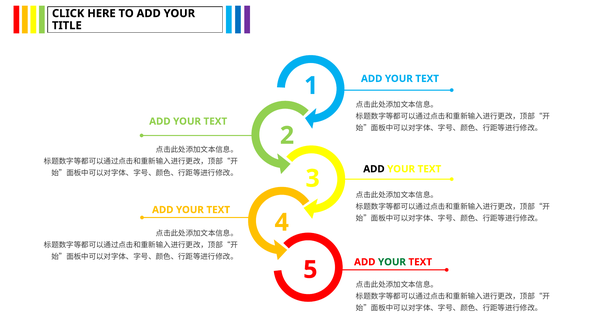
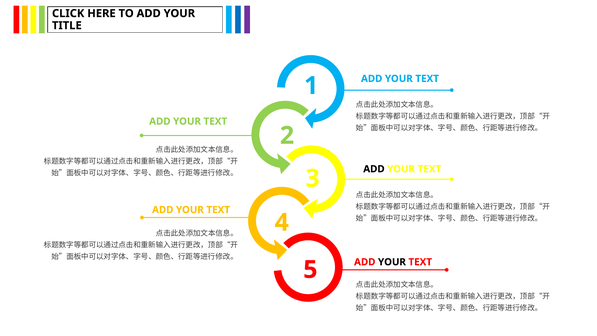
YOUR colour: green -> black (392, 262)
